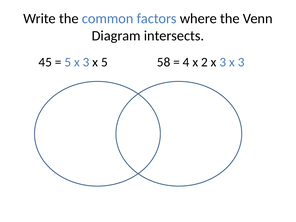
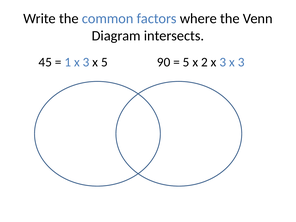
5: 5 -> 1 (68, 62)
58: 58 -> 90 (164, 62)
4: 4 -> 5 (186, 62)
